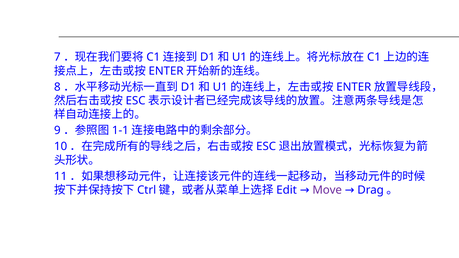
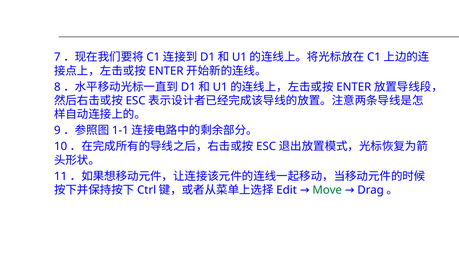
Move colour: purple -> green (327, 190)
